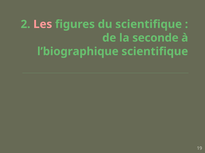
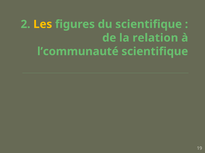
Les colour: pink -> yellow (43, 24)
seconde: seconde -> relation (155, 38)
l’biographique: l’biographique -> l’communauté (78, 52)
